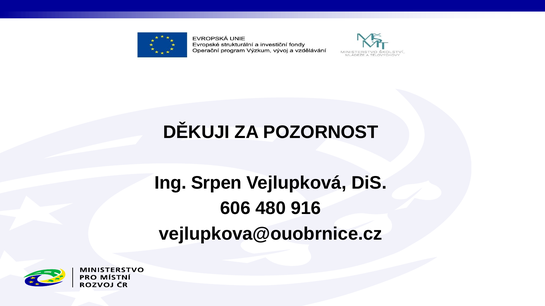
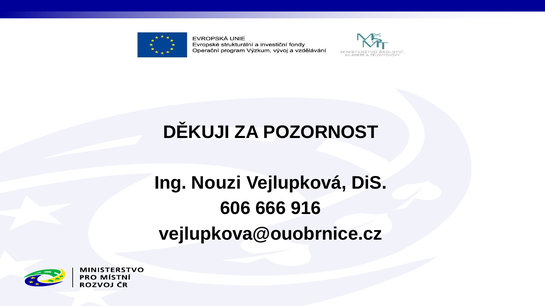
Srpen: Srpen -> Nouzi (216, 183)
480: 480 -> 666 (271, 209)
